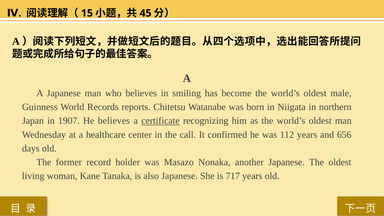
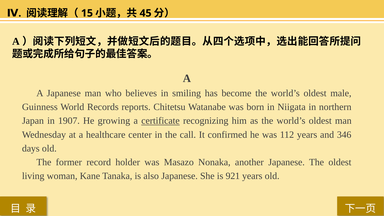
He believes: believes -> growing (114, 121)
656: 656 -> 346 (344, 135)
717: 717 -> 921 (233, 176)
